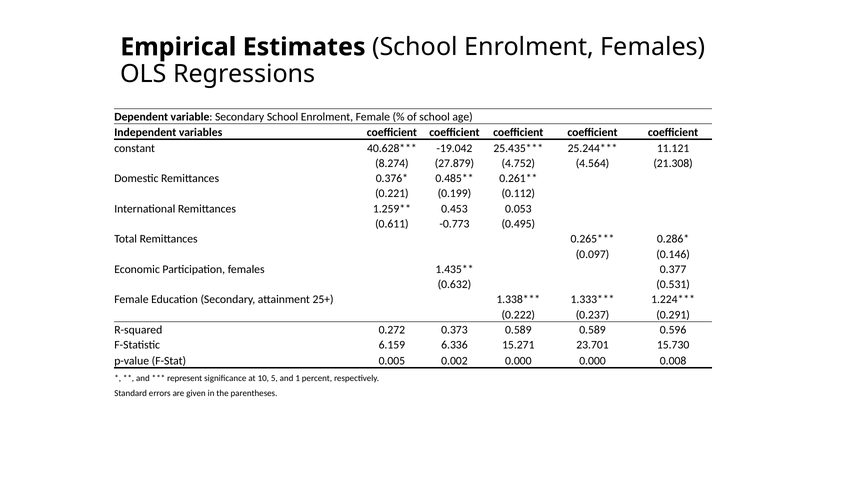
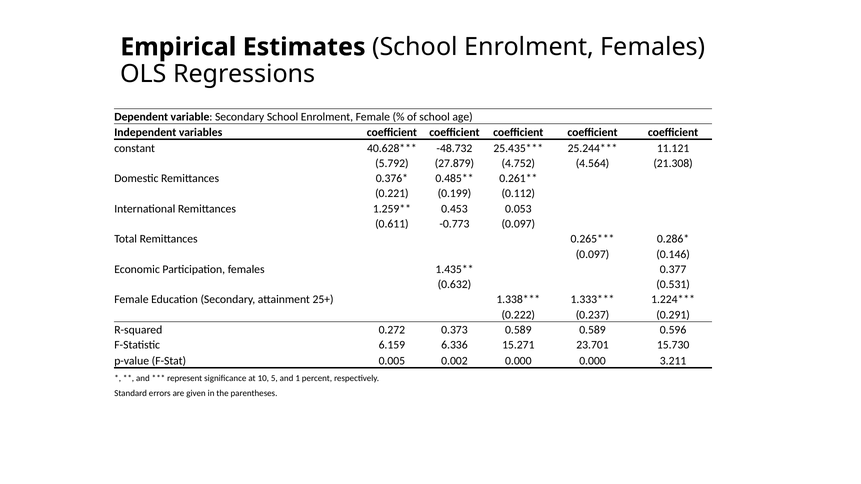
-19.042: -19.042 -> -48.732 (454, 148)
8.274: 8.274 -> 5.792 (392, 163)
-0.773 0.495: 0.495 -> 0.097 (518, 224)
0.008: 0.008 -> 3.211 (673, 361)
